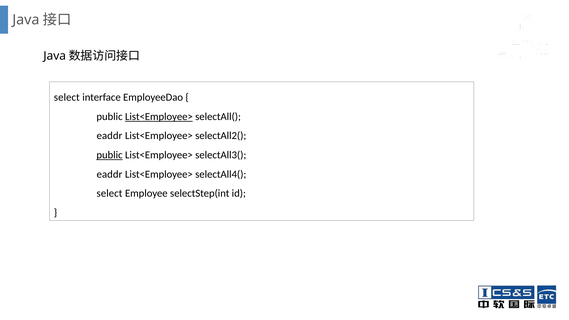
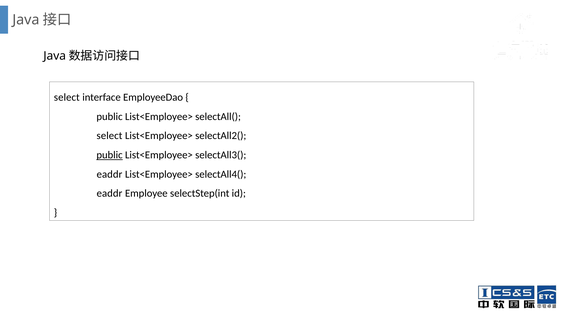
List<Employee> underline: present -> none (159, 117)
eaddr: eaddr -> select (109, 136)
select: select -> eaddr (109, 193)
